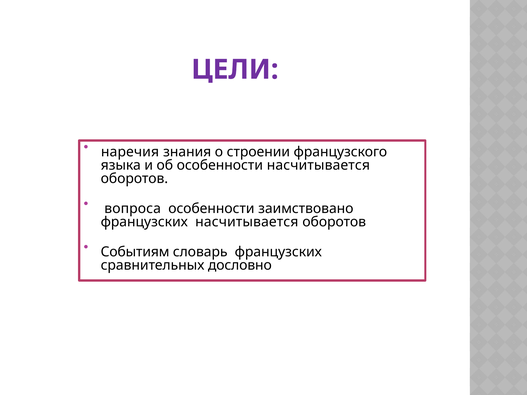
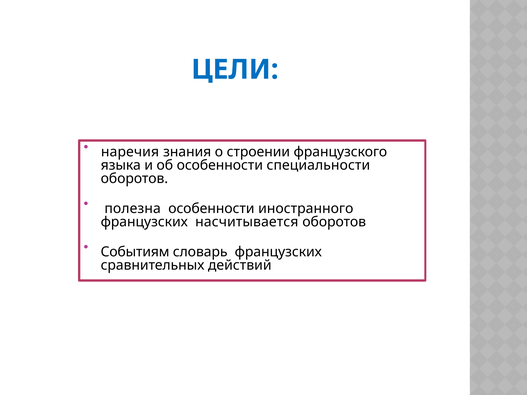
ЦЕЛИ colour: purple -> blue (235, 70)
особенности насчитывается: насчитывается -> специальности (318, 165)
вопроса: вопроса -> полезна (133, 209)
заимствовано: заимствовано -> иностранного (306, 209)
дословно: дословно -> действий (240, 265)
